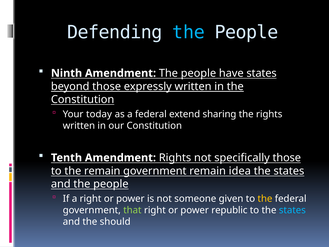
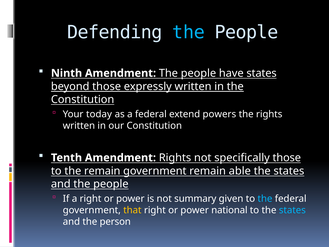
sharing: sharing -> powers (219, 114)
idea: idea -> able (240, 171)
someone: someone -> summary (195, 199)
the colour: yellow -> light blue (265, 199)
that colour: light green -> yellow (132, 210)
republic: republic -> national (229, 210)
should: should -> person (115, 222)
